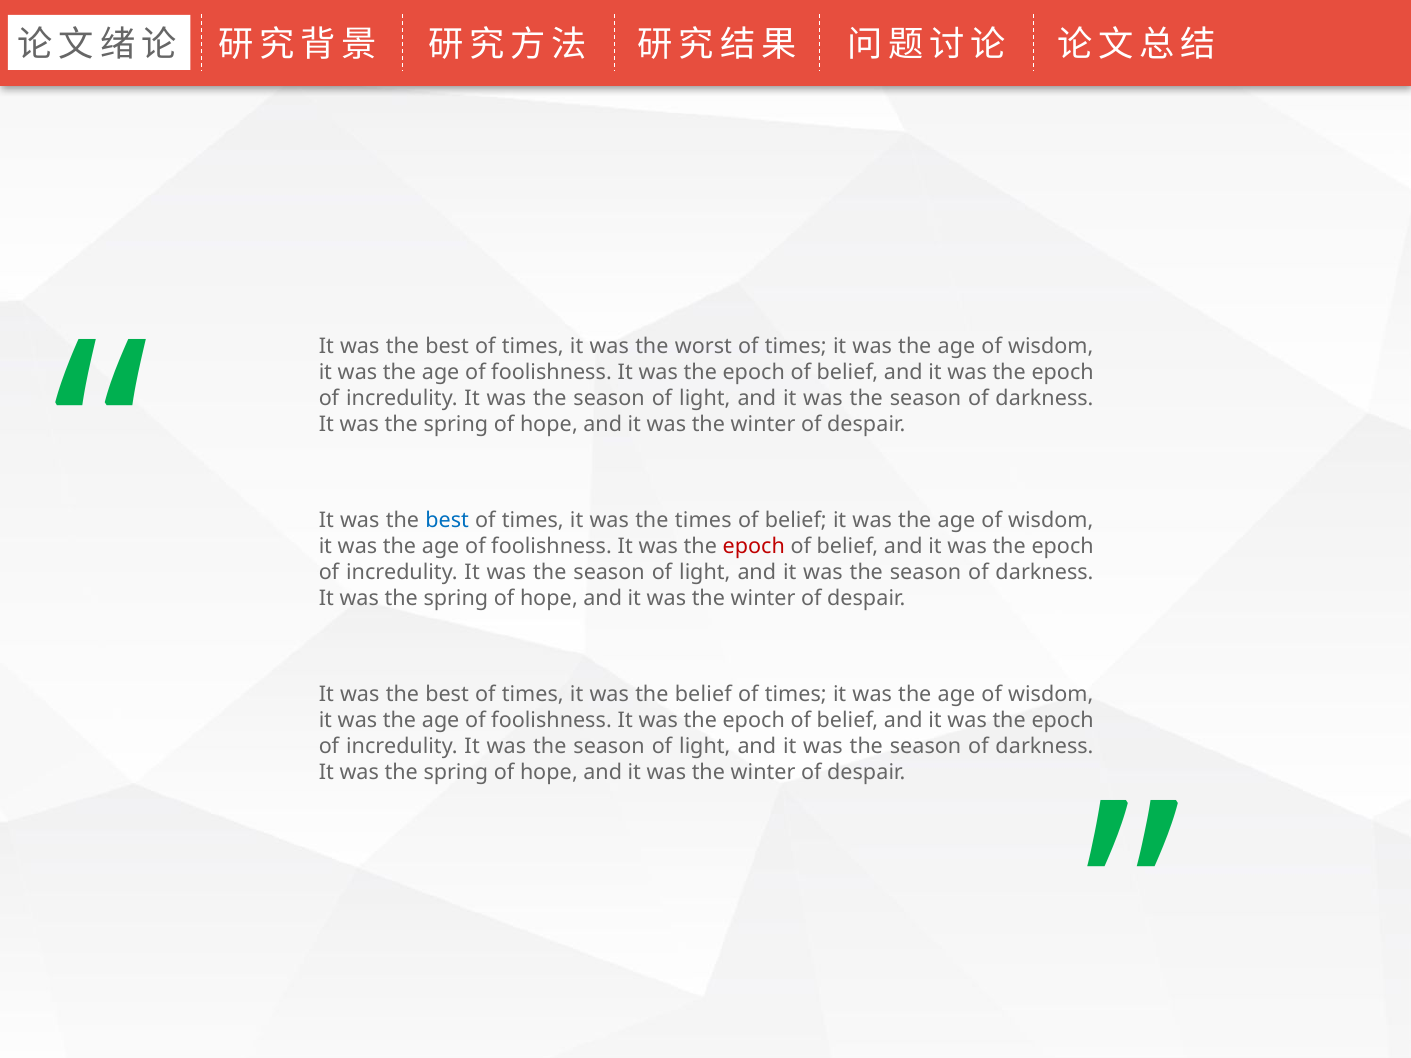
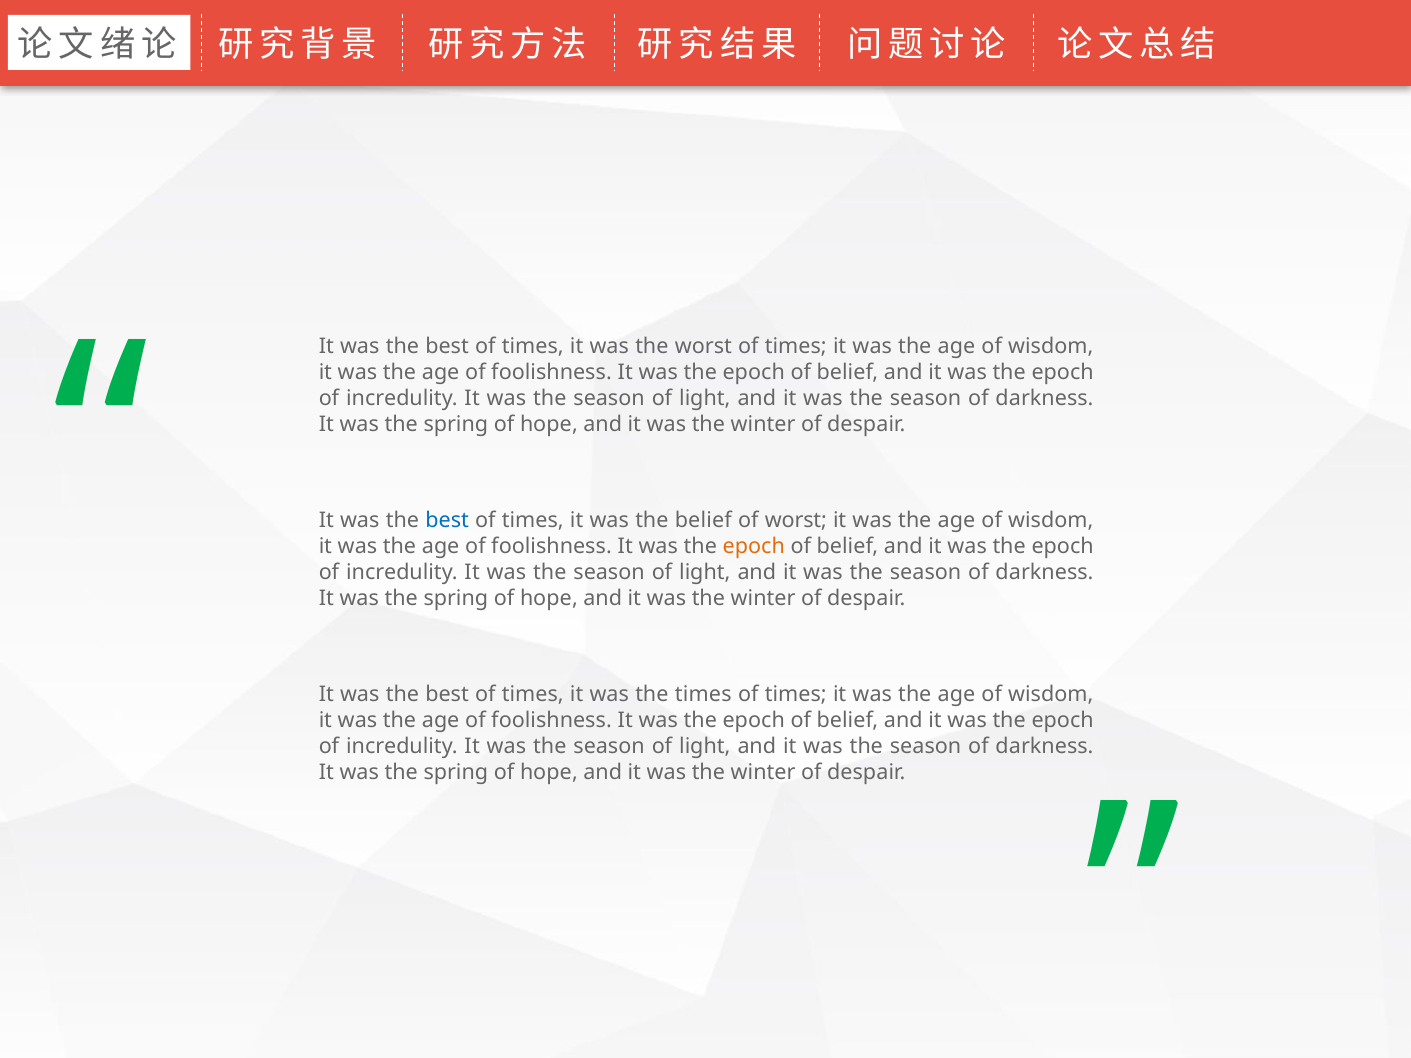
the times: times -> belief (703, 521)
belief: belief -> worst (796, 521)
epoch colour: red -> orange (754, 547)
the belief: belief -> times (703, 695)
